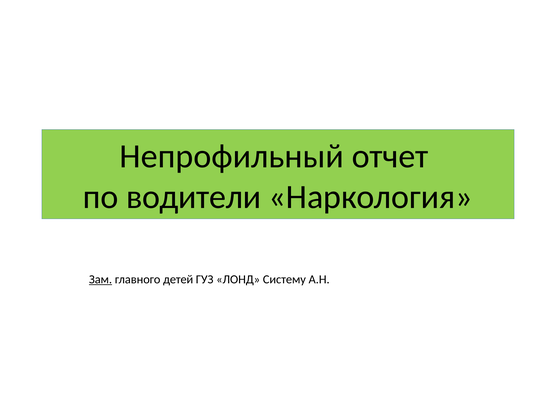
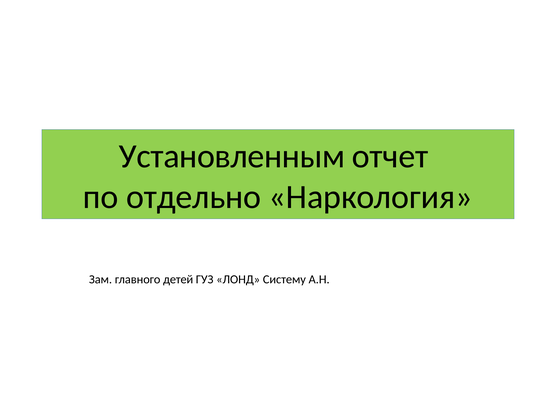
Непрофильный: Непрофильный -> Установленным (232, 156)
водители: водители -> отдельно (194, 197)
Зам underline: present -> none (101, 279)
